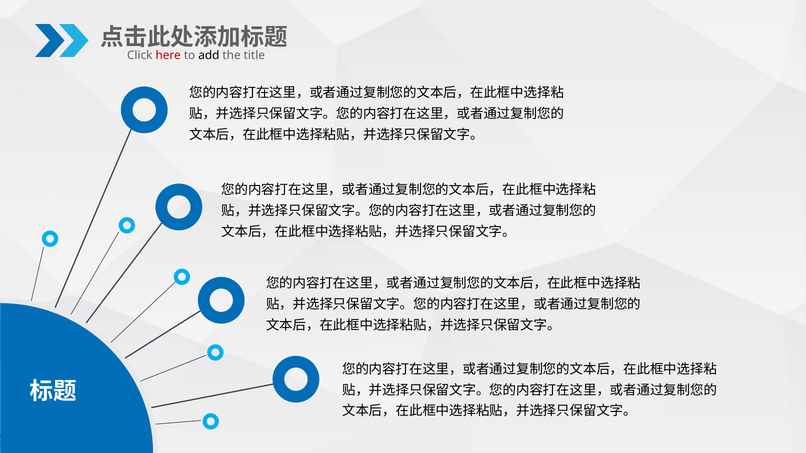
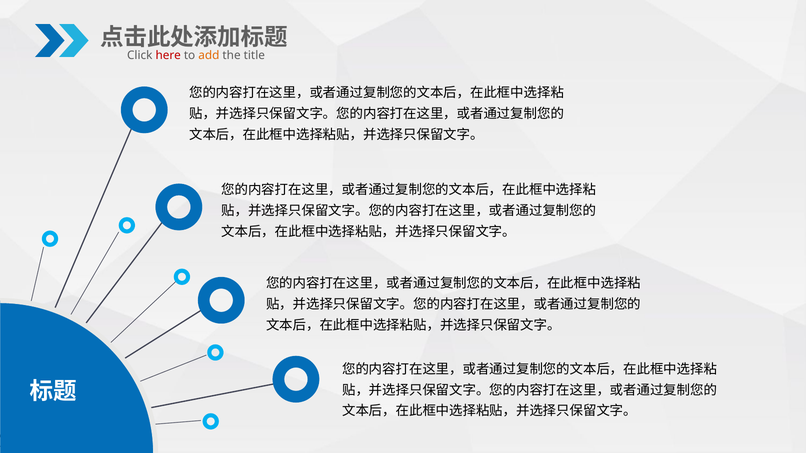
add colour: black -> orange (209, 56)
